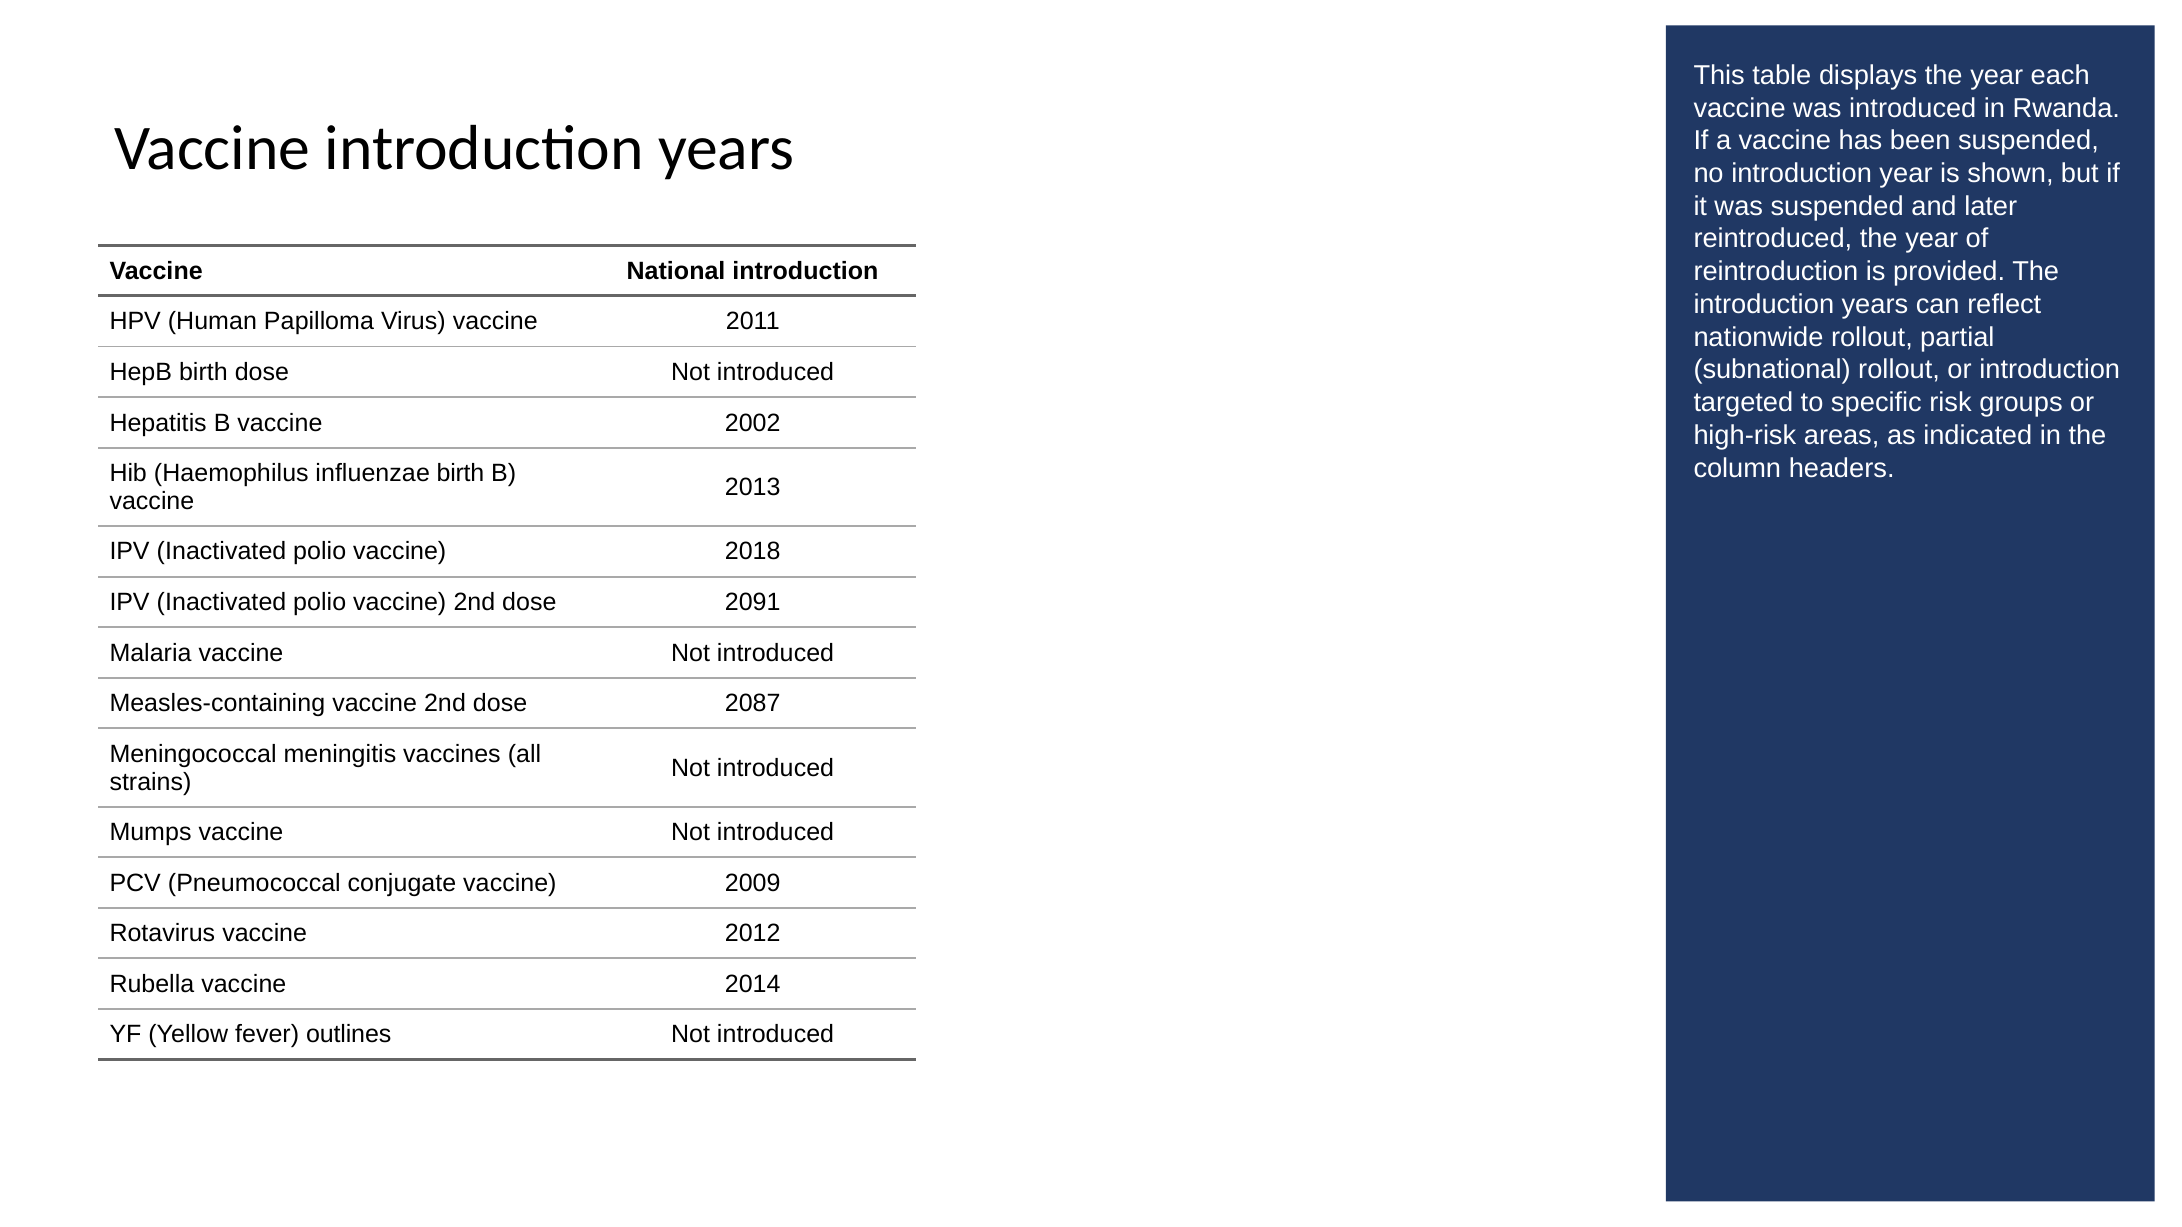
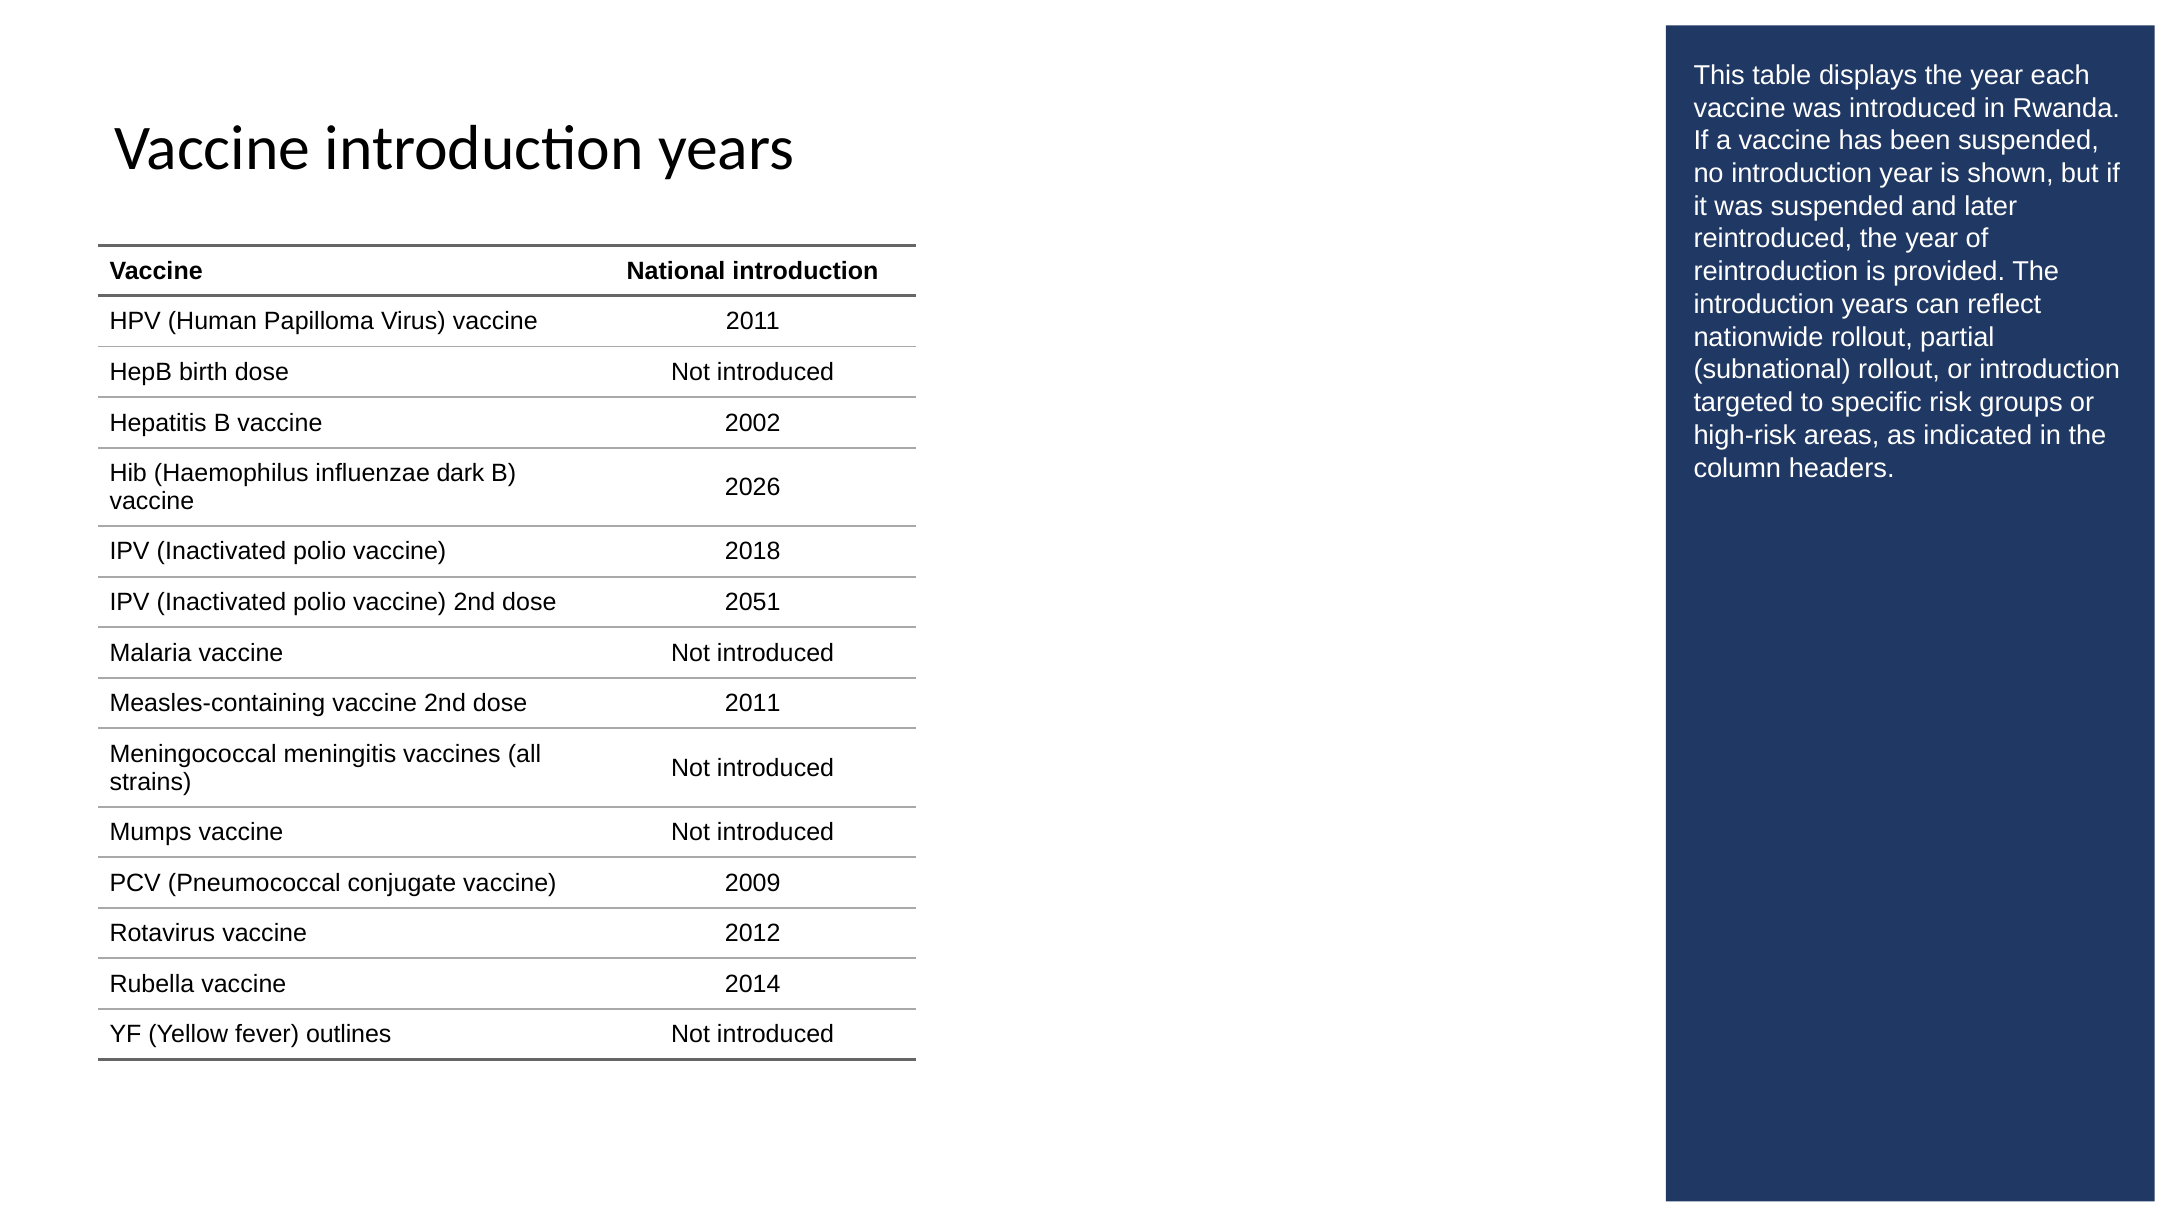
influenzae birth: birth -> dark (461, 473)
2013: 2013 -> 2026 (753, 487)
2091: 2091 -> 2051 (753, 602)
dose 2087: 2087 -> 2011 (753, 704)
